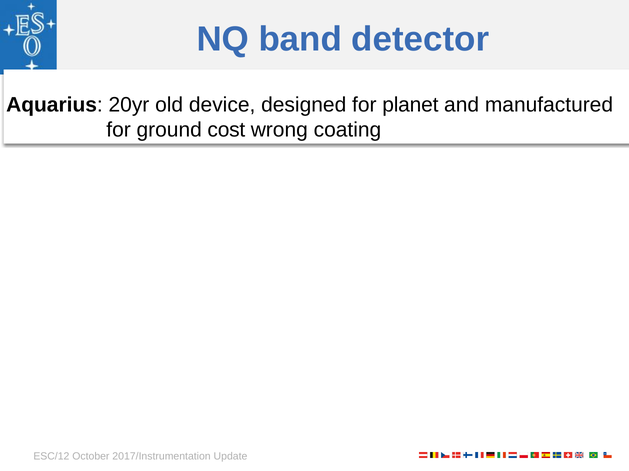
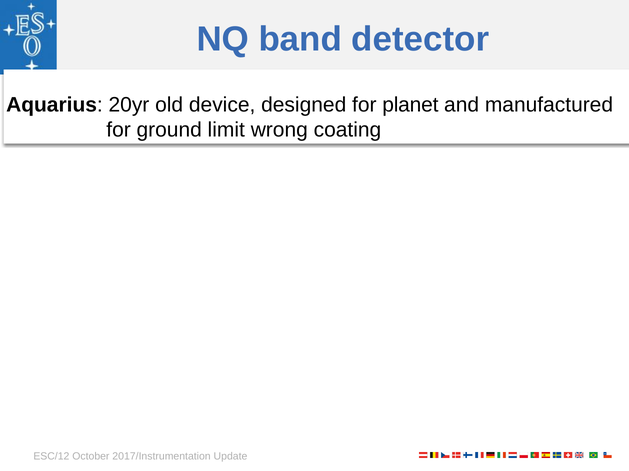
cost: cost -> limit (226, 130)
